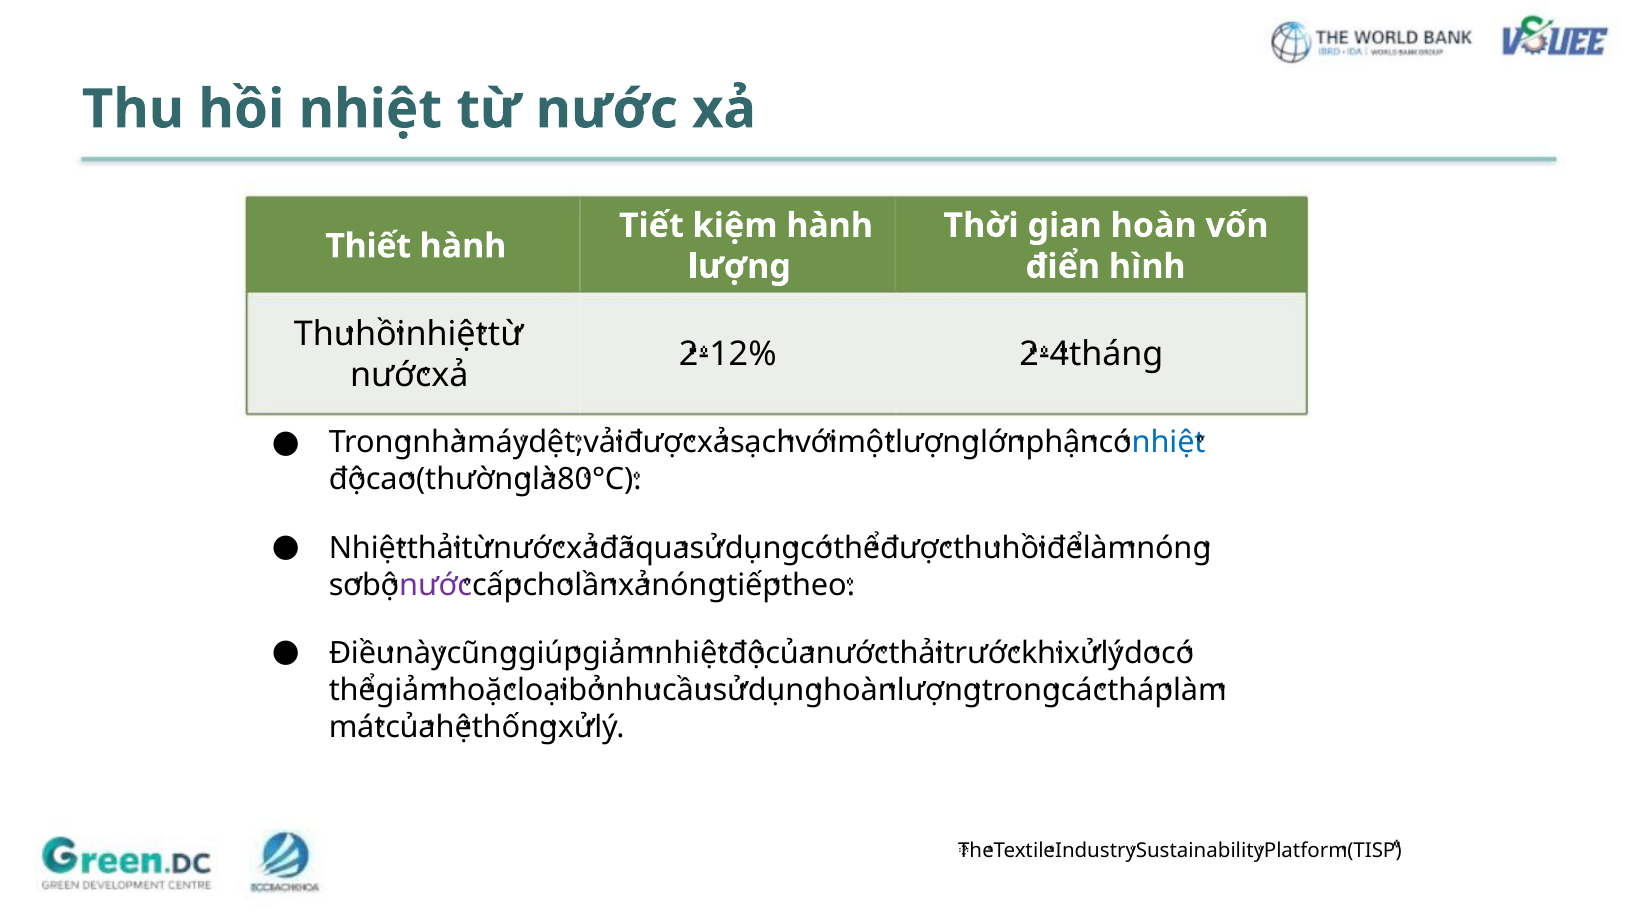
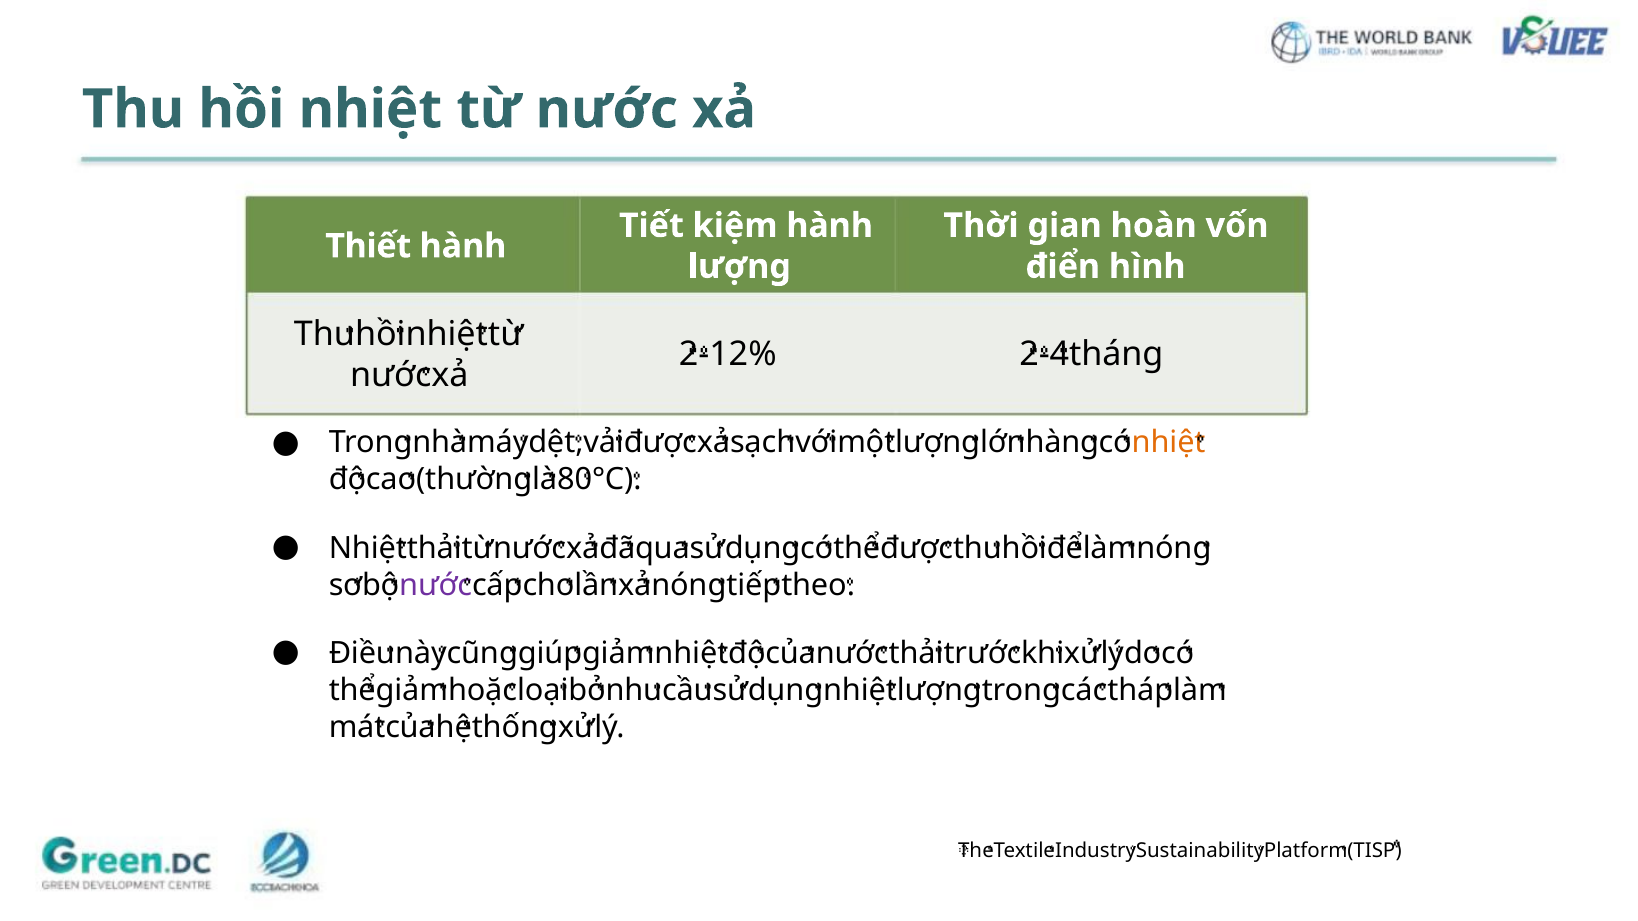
phận: phận -> hàng (1062, 443)
nhiệt colour: blue -> orange (1169, 443)
hoàn: hoàn -> nhiệt (860, 691)
